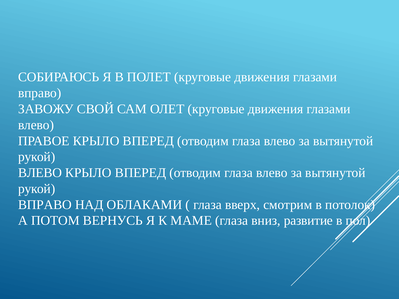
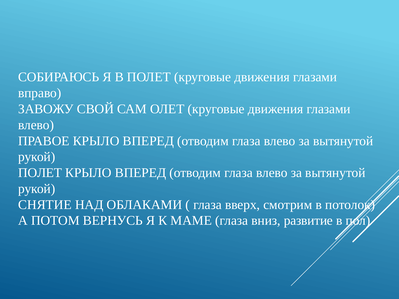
ВЛЕВО: ВЛЕВО -> ПОЛЕТ (40, 173)
ВПРАВО: ВПРАВО -> СНЯТИЕ (45, 205)
